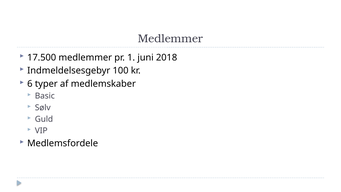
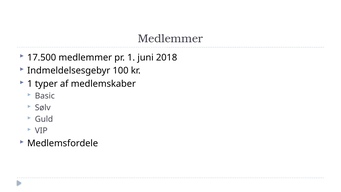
6: 6 -> 1 (30, 84)
